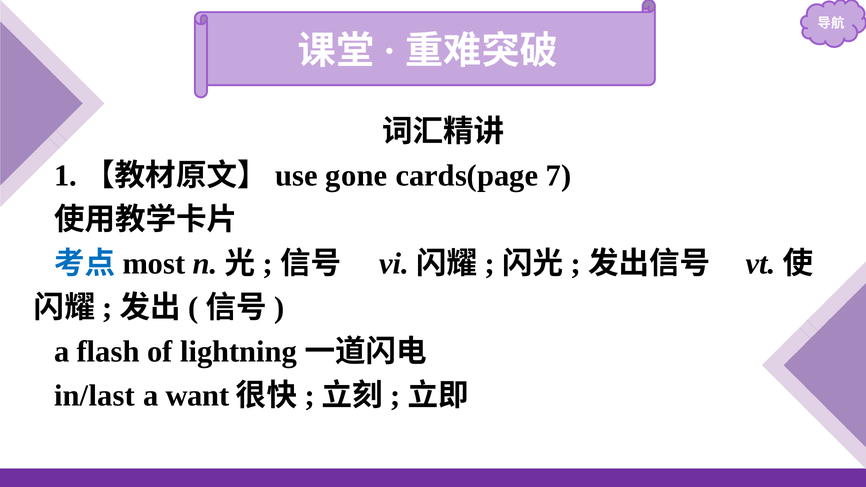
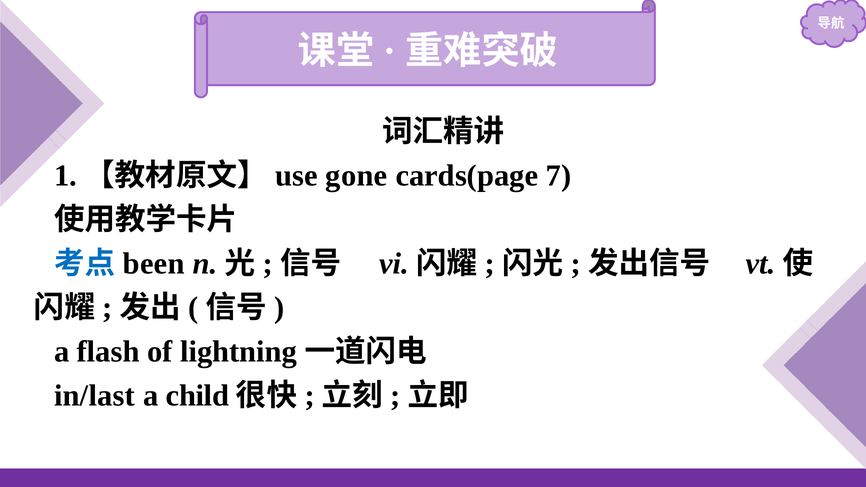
most: most -> been (154, 264)
want: want -> child (197, 396)
